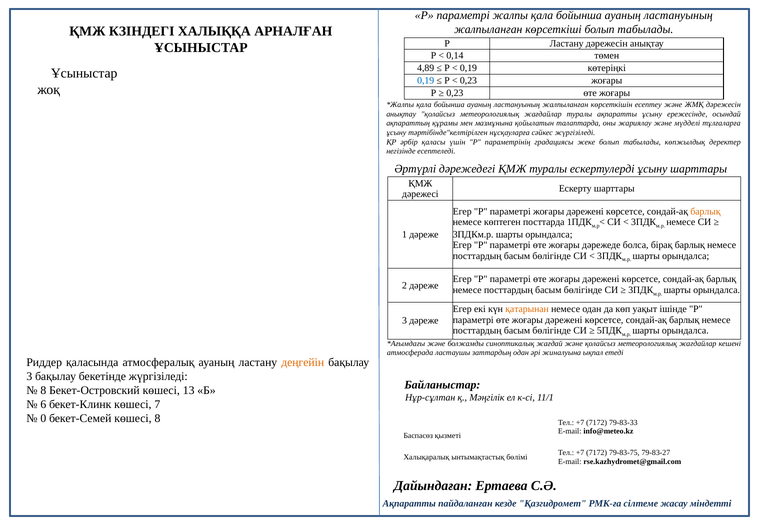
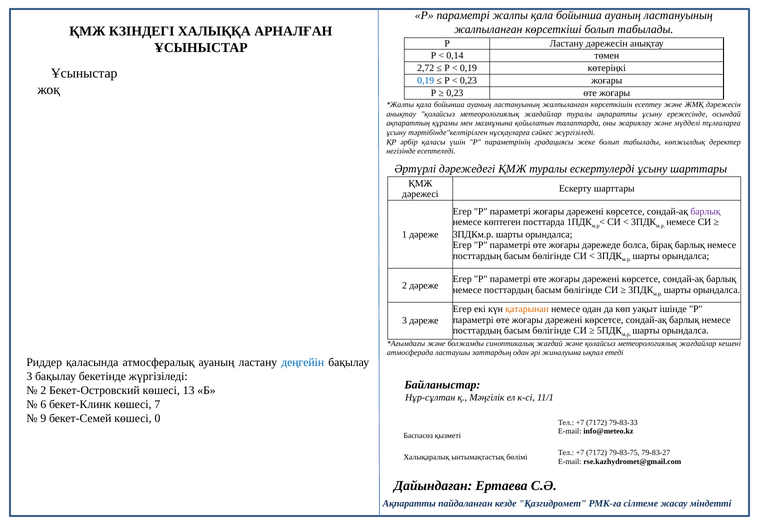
4,89: 4,89 -> 2,72 (426, 68)
барлық colour: orange -> purple (705, 212)
деңгейін colour: orange -> blue (303, 363)
8: 8 -> 2 (43, 391)
0: 0 -> 9 (43, 419)
көшесі 8: 8 -> 0 (157, 419)
